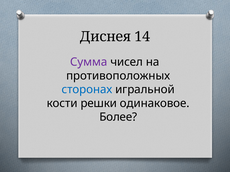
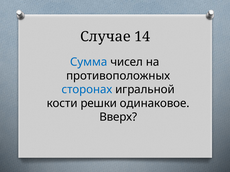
Диснея: Диснея -> Случае (105, 37)
Сумма colour: purple -> blue (89, 62)
Более: Более -> Вверх (118, 117)
